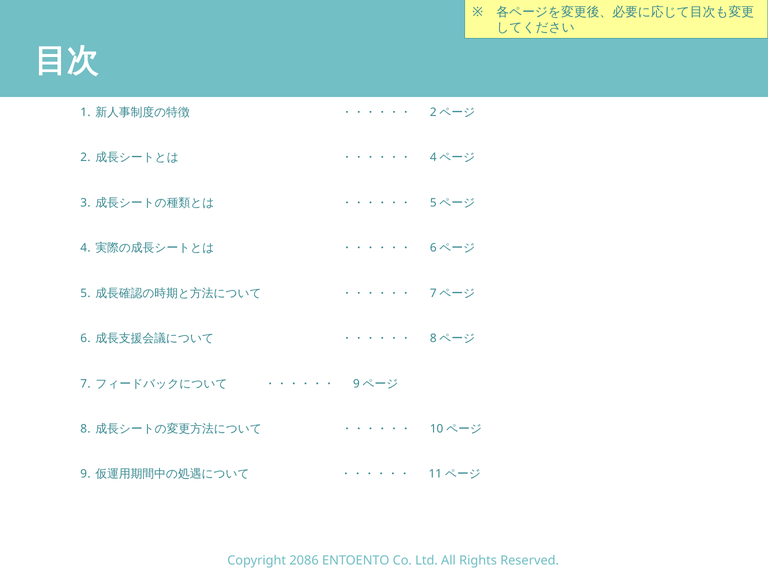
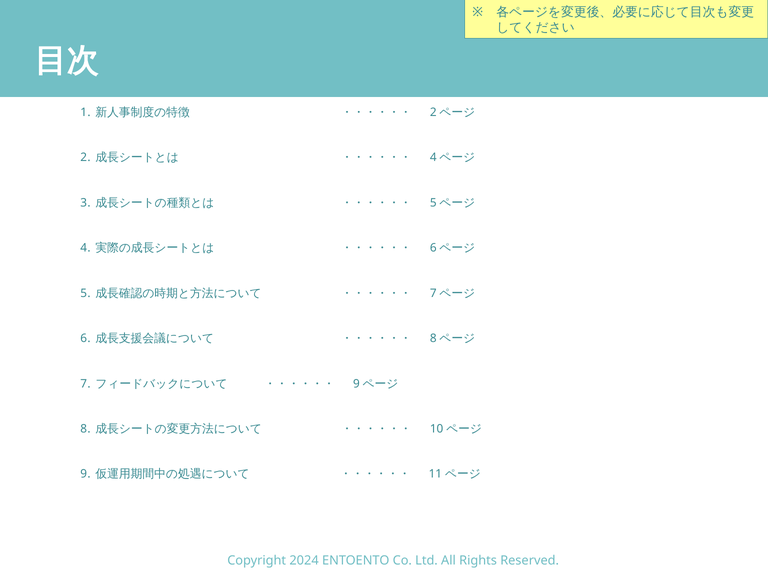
2086: 2086 -> 2024 (304, 560)
